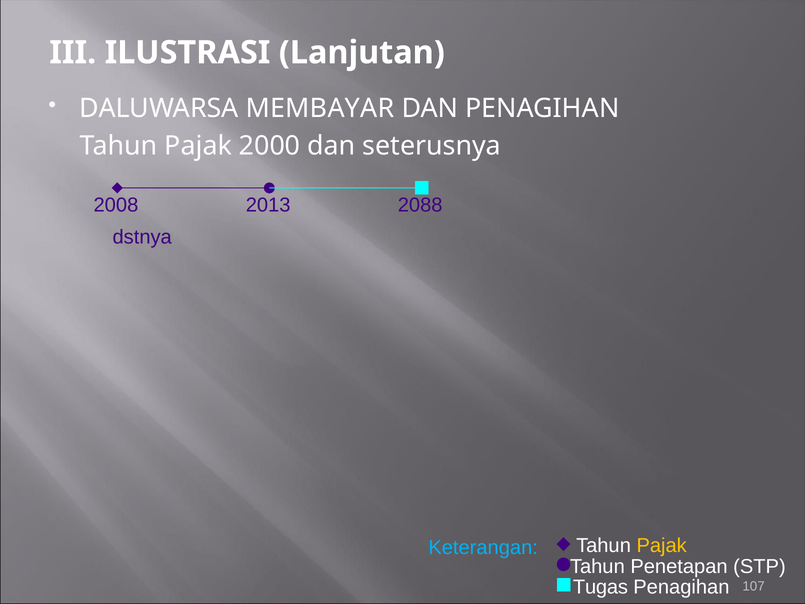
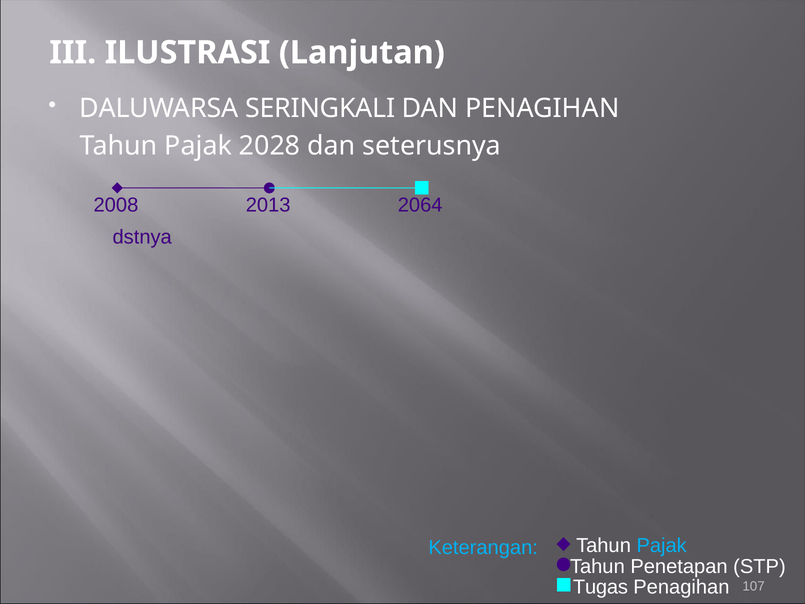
MEMBAYAR: MEMBAYAR -> SERINGKALI (320, 108)
2000: 2000 -> 2028 (270, 146)
2088: 2088 -> 2064 (420, 205)
Pajak colour: yellow -> light blue (662, 545)
